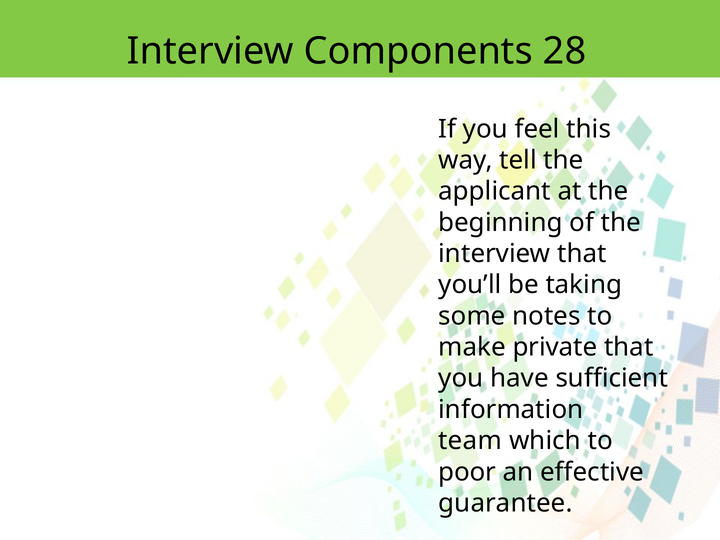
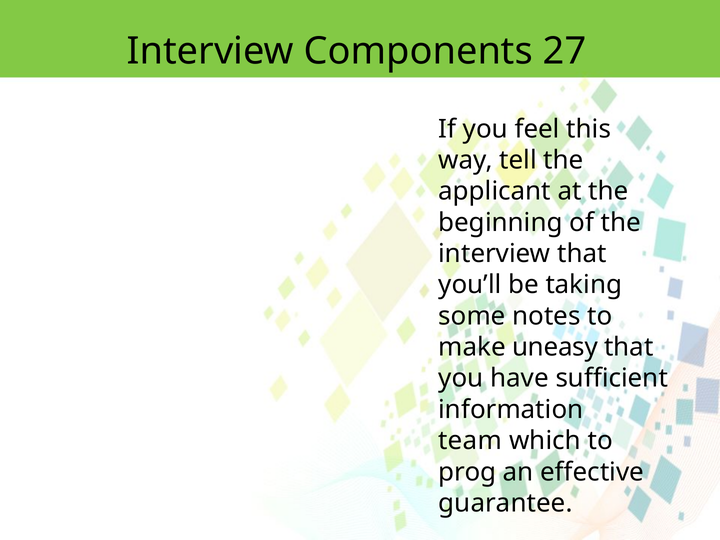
28: 28 -> 27 (564, 51)
private: private -> uneasy (555, 347)
poor: poor -> prog (467, 472)
